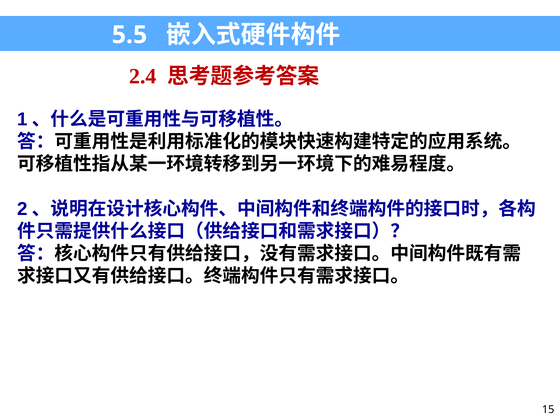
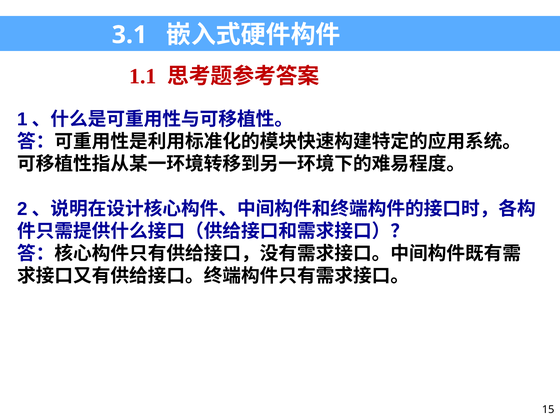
5.5: 5.5 -> 3.1 (129, 35)
2.4: 2.4 -> 1.1 (143, 76)
